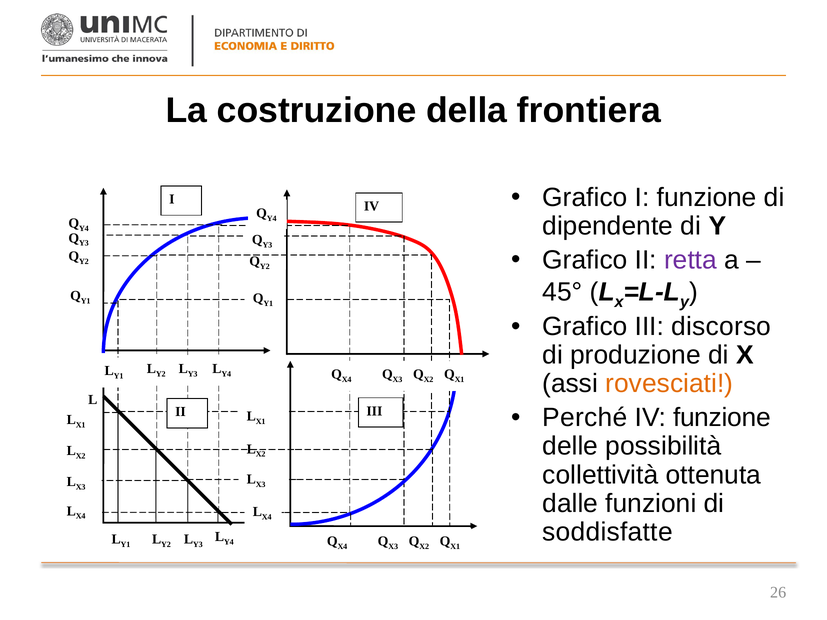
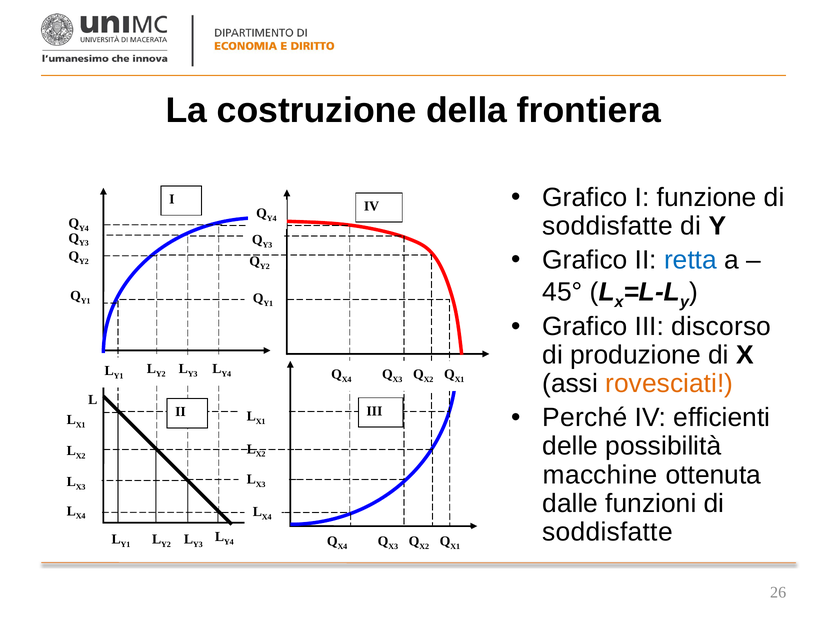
dipendente: dipendente -> soddisfatte (608, 226)
retta colour: purple -> blue (691, 260)
IV funzione: funzione -> efficienti (722, 418)
collettività: collettività -> macchine (600, 475)
